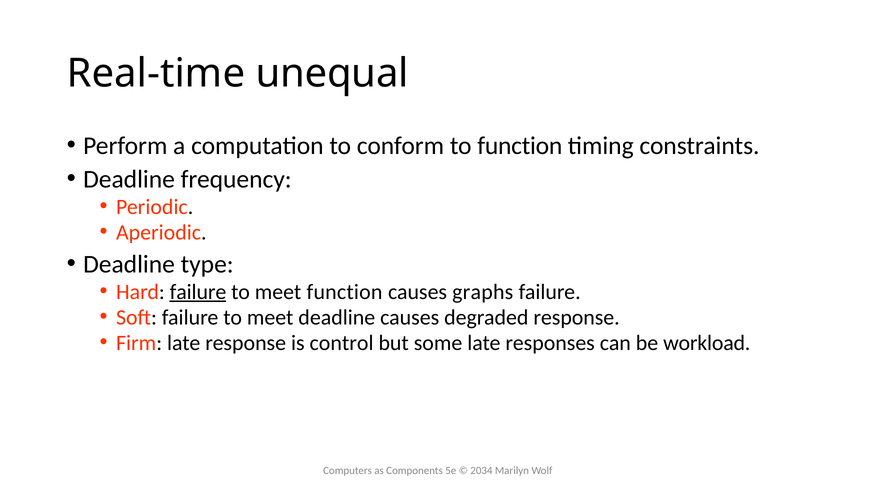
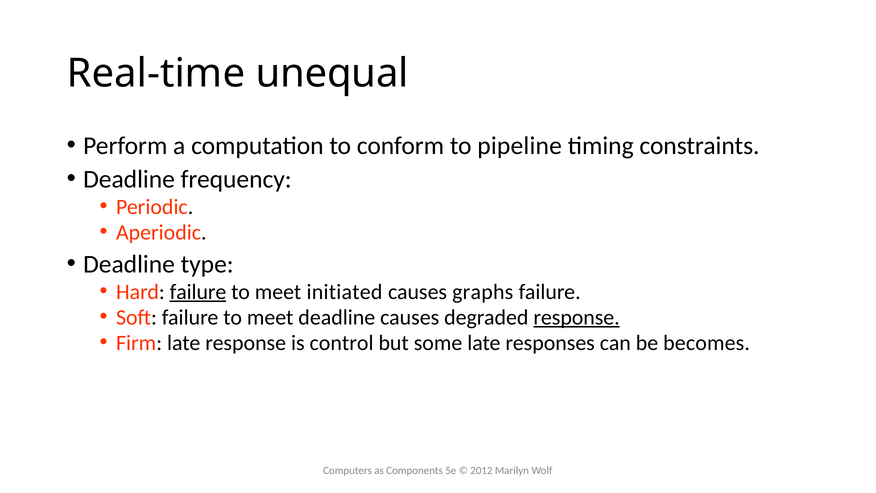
to function: function -> pipeline (520, 146)
meet function: function -> initiated (345, 292)
response underline: none -> present (577, 317)
workload: workload -> becomes (707, 343)
2034: 2034 -> 2012 (481, 470)
